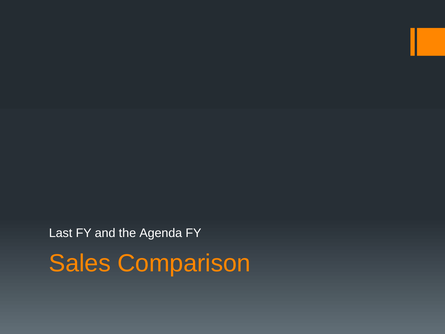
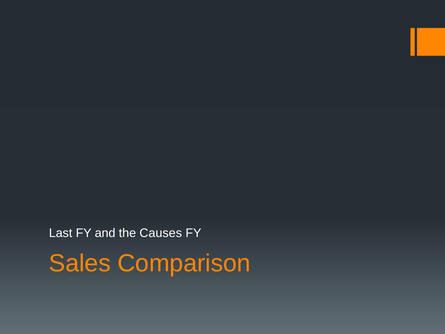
Agenda: Agenda -> Causes (161, 233)
